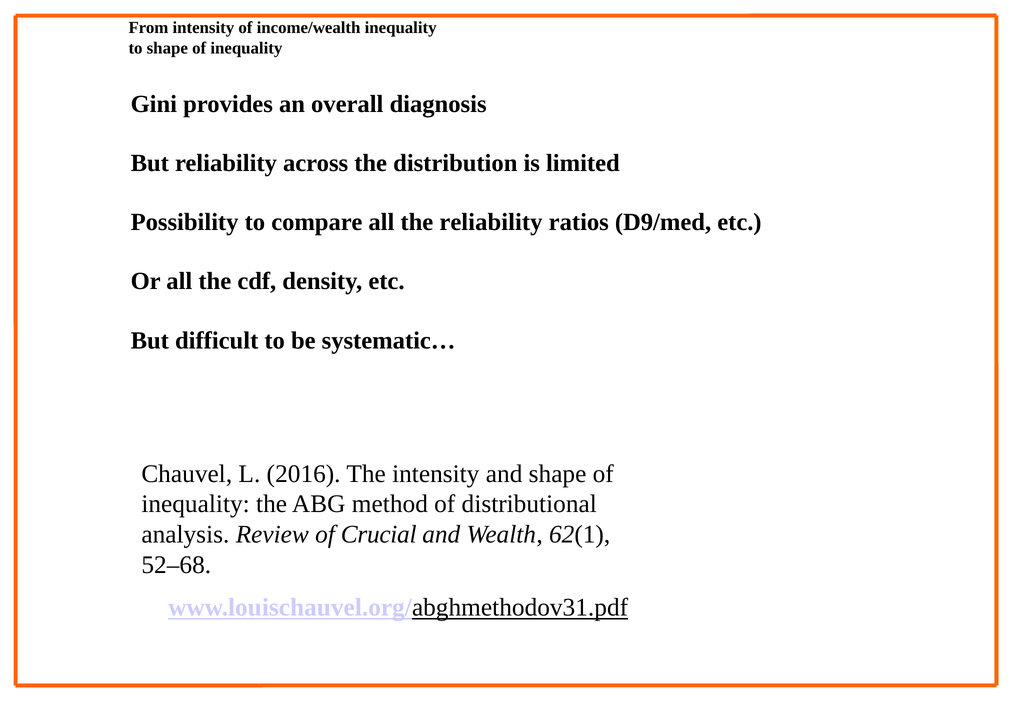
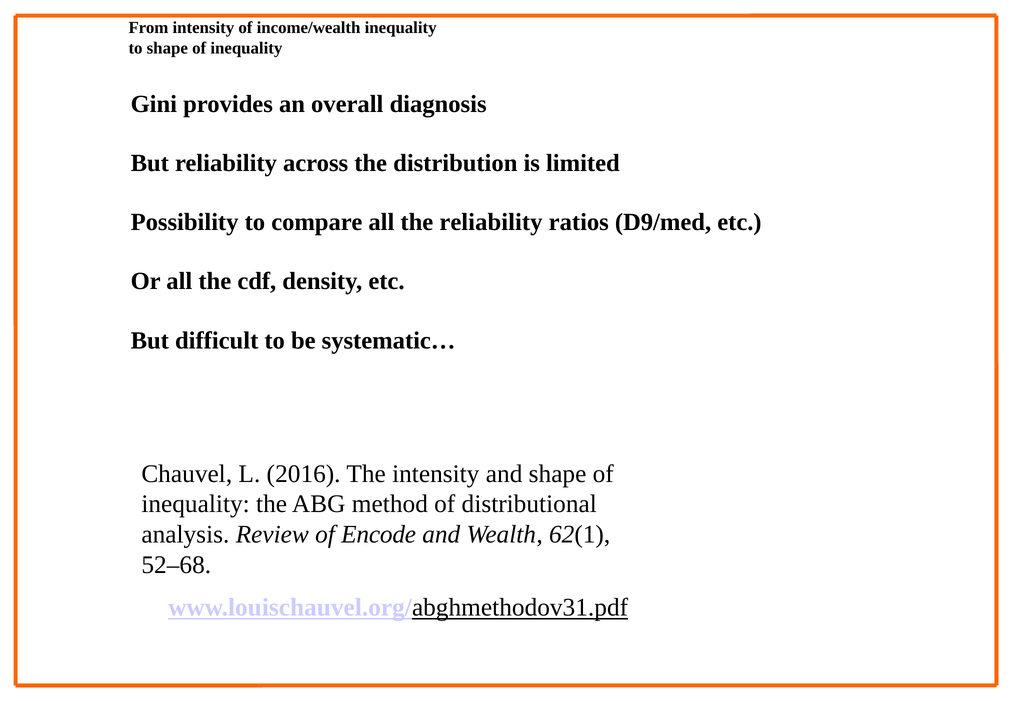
Crucial: Crucial -> Encode (379, 534)
